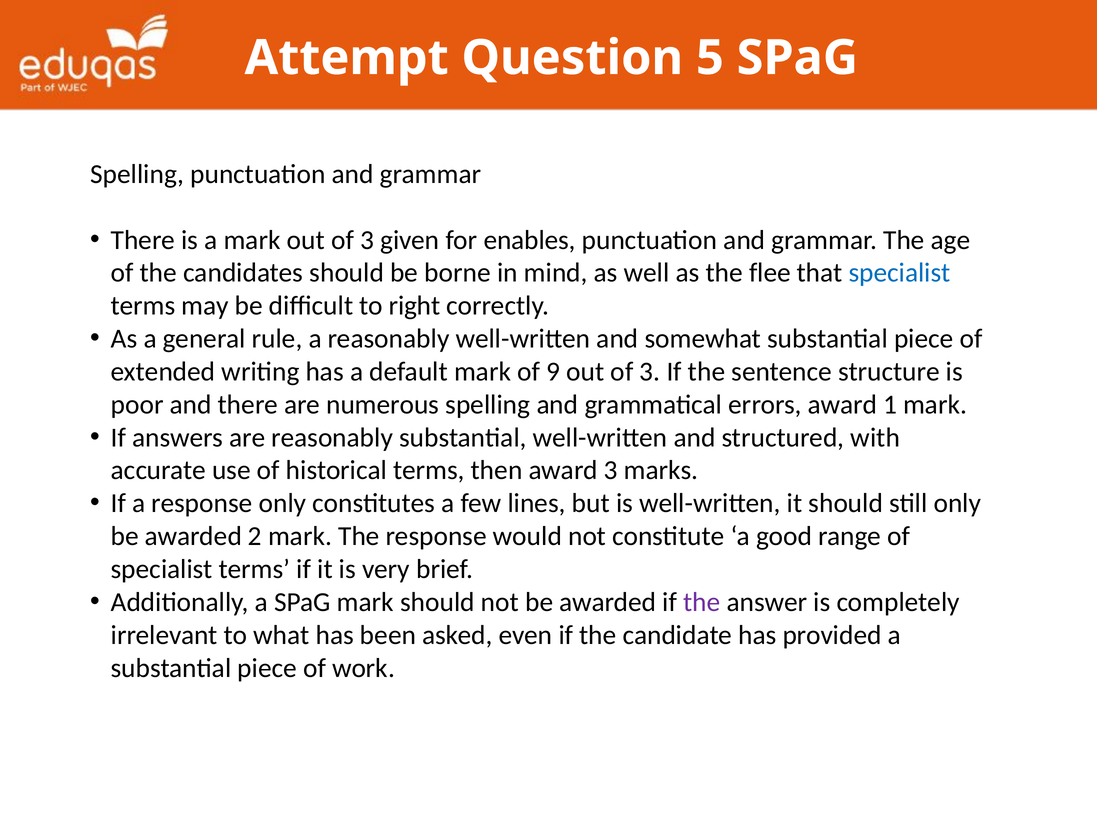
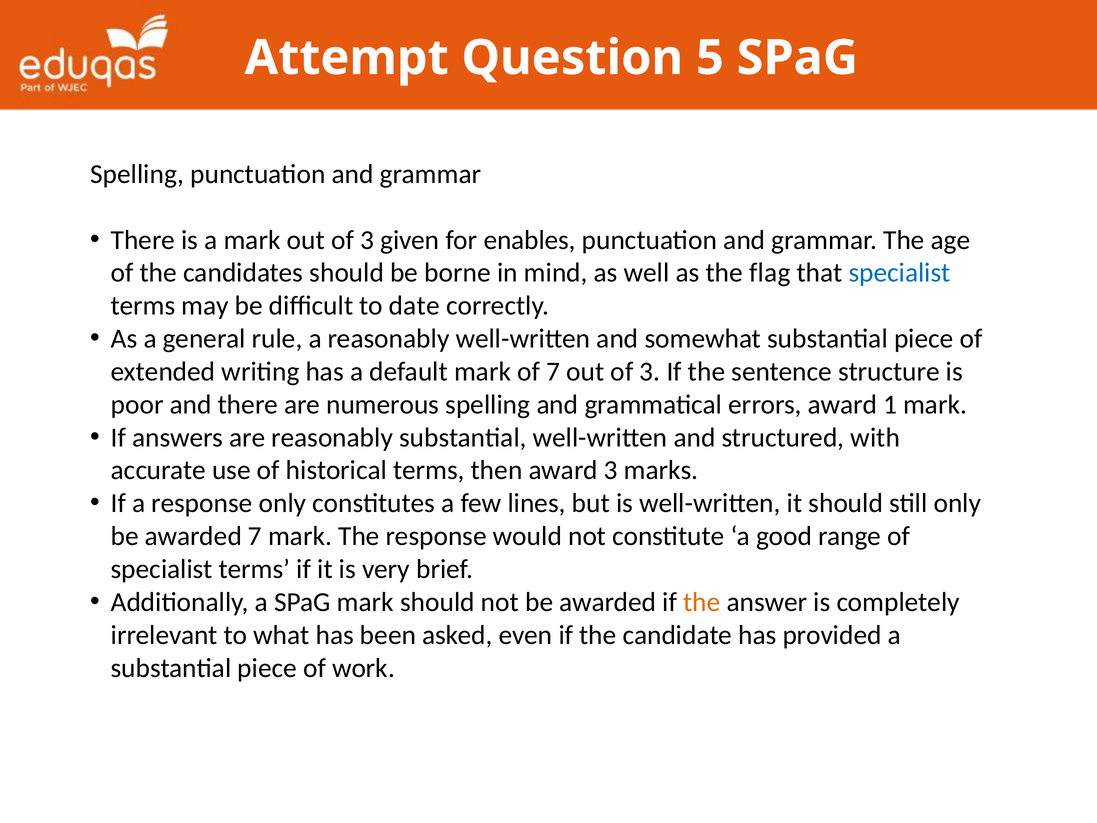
flee: flee -> flag (770, 273)
right: right -> date (414, 306)
of 9: 9 -> 7 (553, 372)
awarded 2: 2 -> 7 (255, 536)
the colour: purple -> orange (702, 602)
